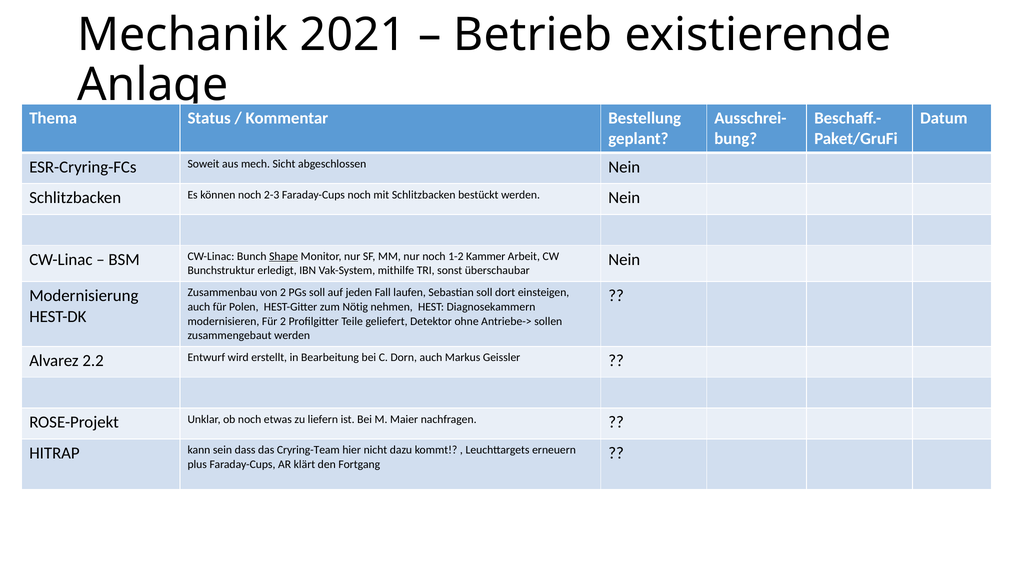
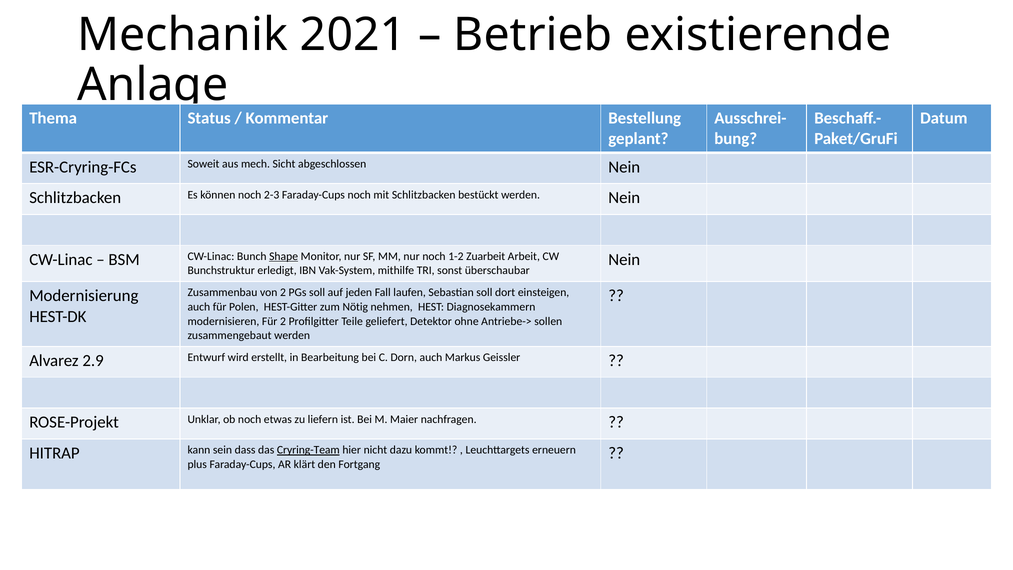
Kammer: Kammer -> Zuarbeit (486, 256)
2.2: 2.2 -> 2.9 (93, 361)
Cryring-Team underline: none -> present (308, 450)
